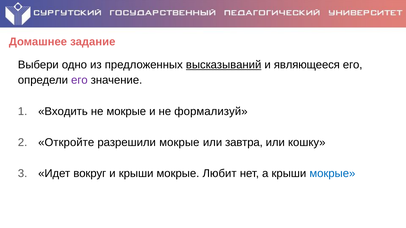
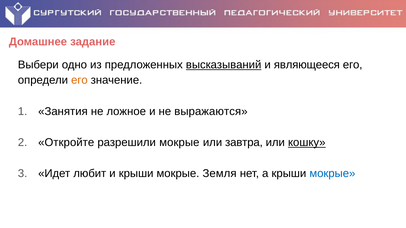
его colour: purple -> orange (79, 80)
Входить: Входить -> Занятия (63, 112)
не мокрые: мокрые -> ложное (126, 112)
формализуй: формализуй -> выражаются (211, 112)
кошку underline: none -> present (307, 143)
вокруг: вокруг -> любит (90, 174)
Любит: Любит -> Земля (220, 174)
